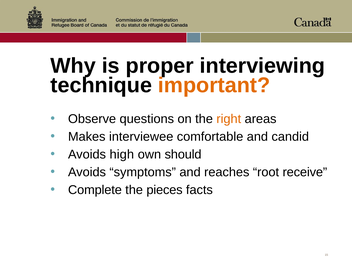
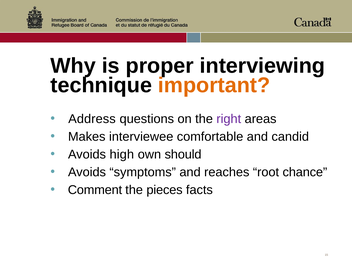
Observe: Observe -> Address (92, 119)
right colour: orange -> purple (229, 119)
receive: receive -> chance (305, 172)
Complete: Complete -> Comment (95, 190)
